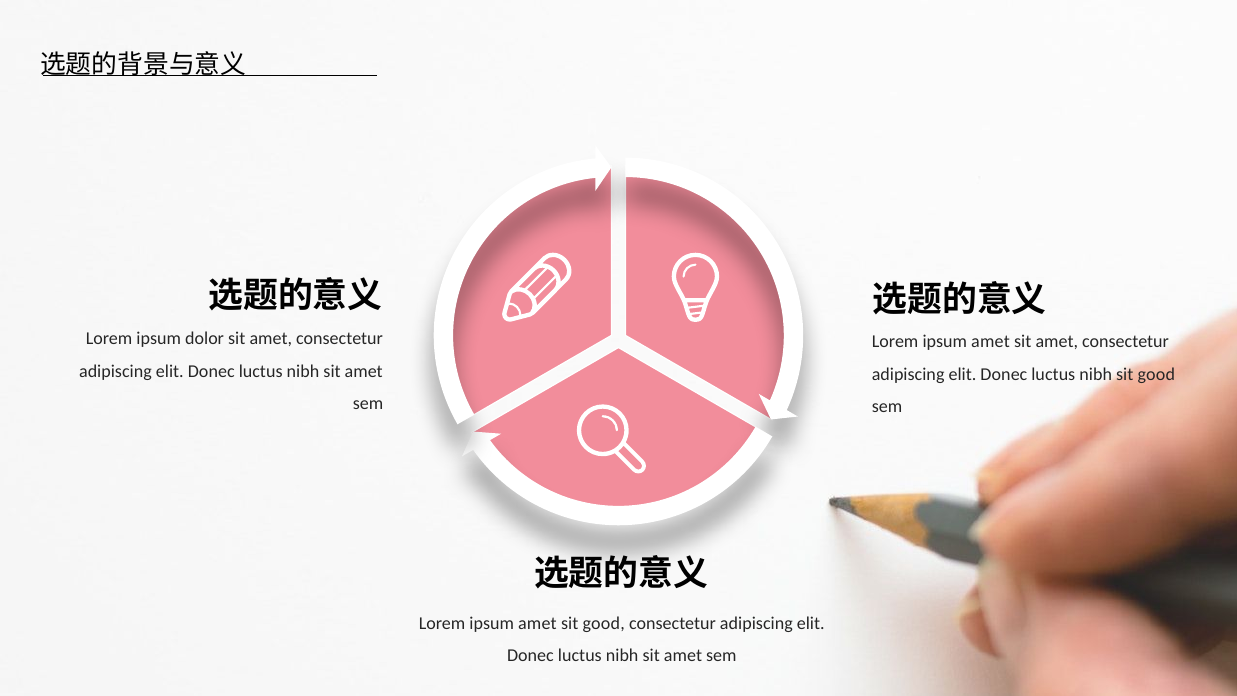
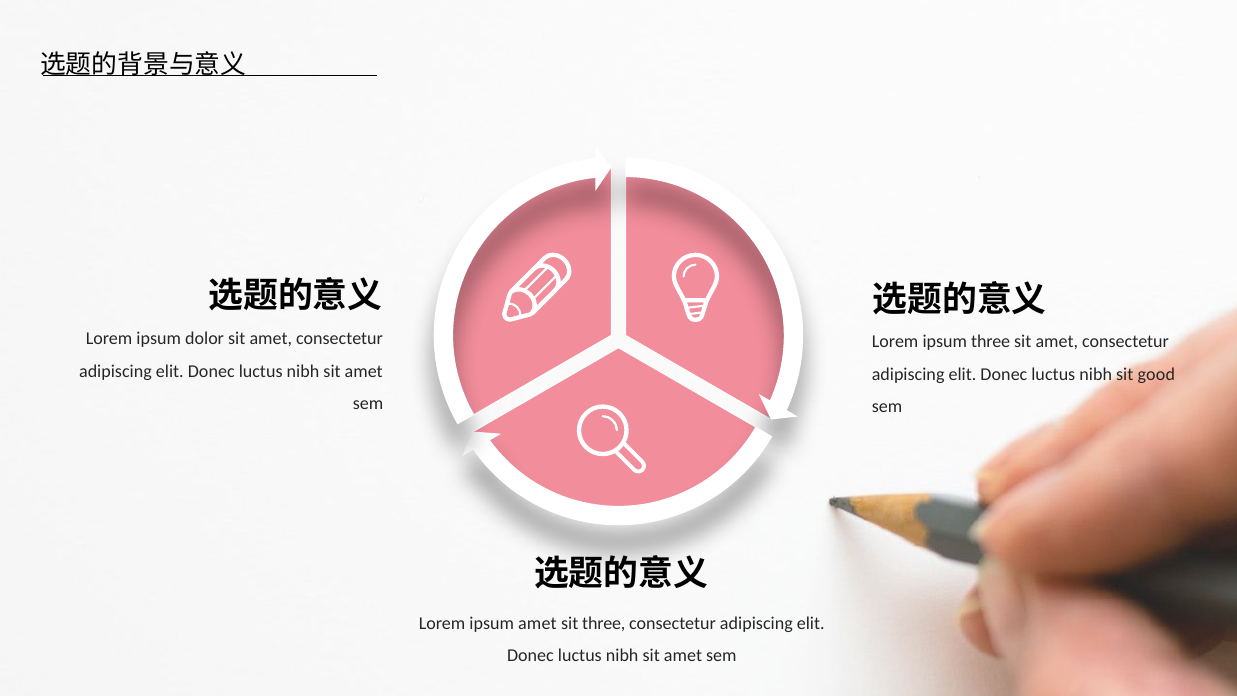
amet: amet -> three (991, 342)
good: good -> three (604, 623)
